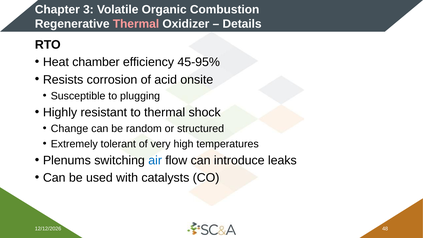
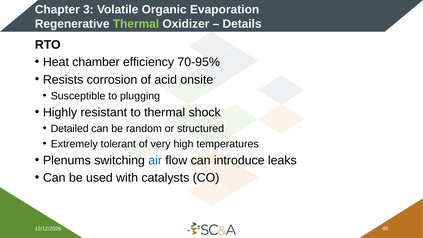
Combustion: Combustion -> Evaporation (225, 10)
Thermal colour: pink -> light green (136, 24)
45-95%: 45-95% -> 70-95% (199, 62)
Change: Change -> Detailed (70, 129)
